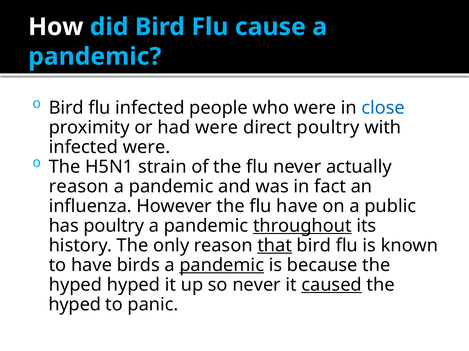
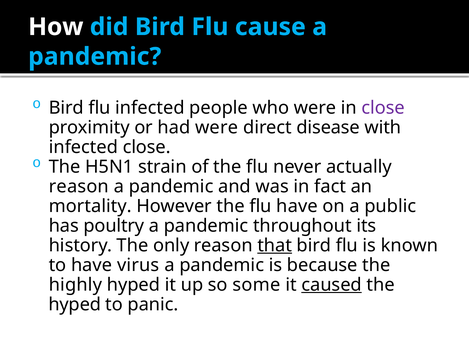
close colour: blue -> purple (383, 108)
direct poultry: poultry -> disease (328, 128)
infected were: were -> close (147, 147)
influenza: influenza -> mortality (90, 206)
throughout underline: present -> none (302, 226)
birds: birds -> virus (138, 266)
pandemic underline: present -> none (222, 266)
hyped: hyped -> highly (75, 285)
so never: never -> some (256, 285)
